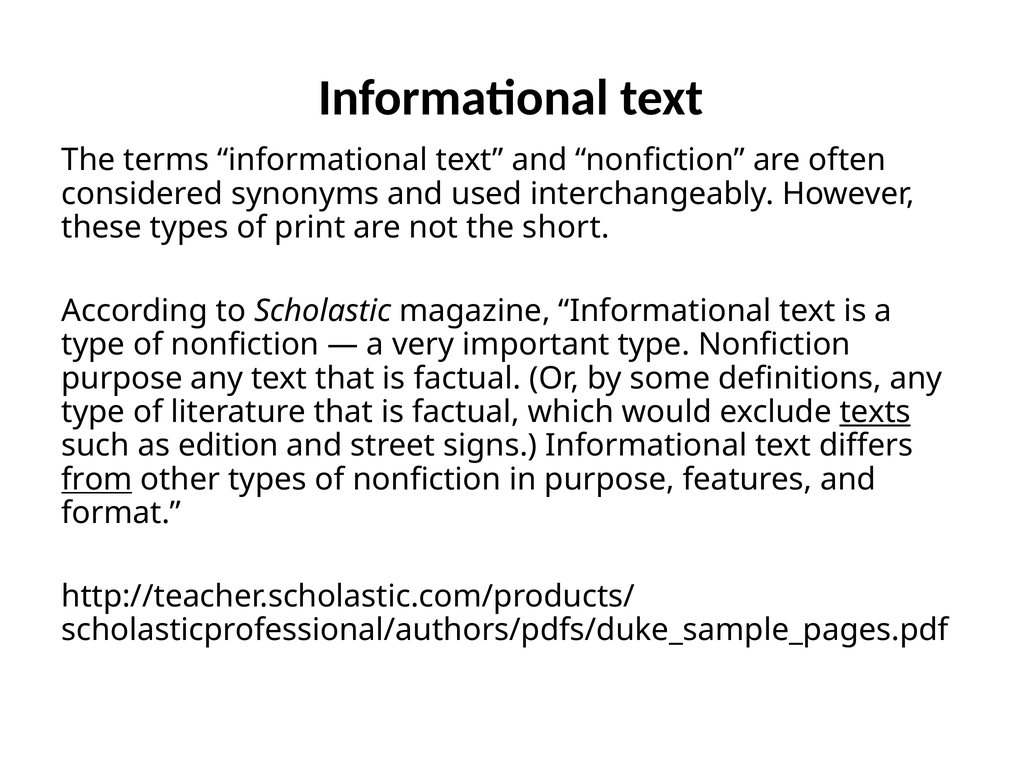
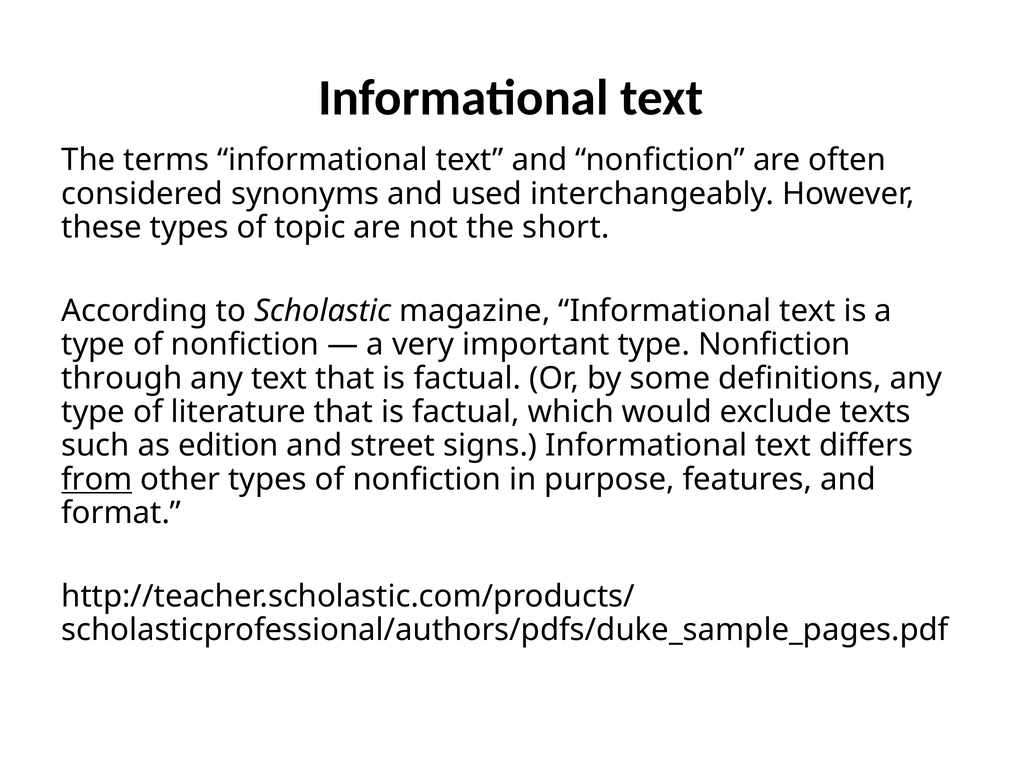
print: print -> topic (310, 228)
purpose: purpose -> through (122, 378)
texts underline: present -> none (875, 412)
